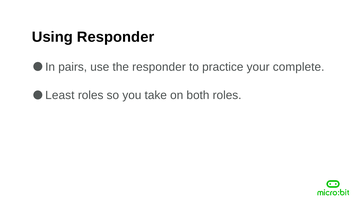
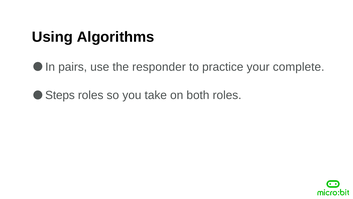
Using Responder: Responder -> Algorithms (116, 37)
Least: Least -> Steps (60, 95)
